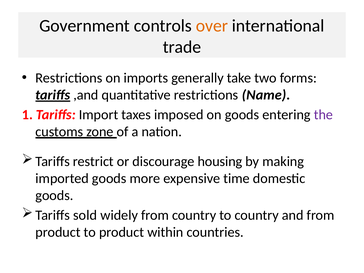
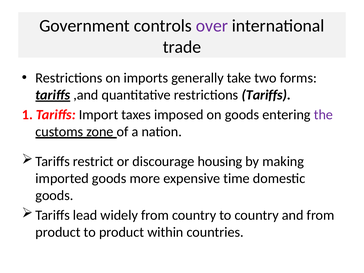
over colour: orange -> purple (212, 26)
restrictions Name: Name -> Tariffs (266, 95)
sold: sold -> lead (85, 215)
